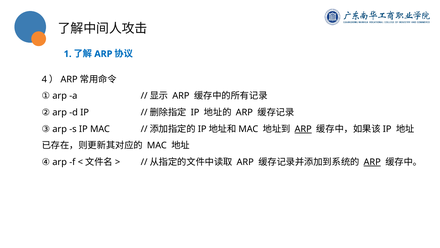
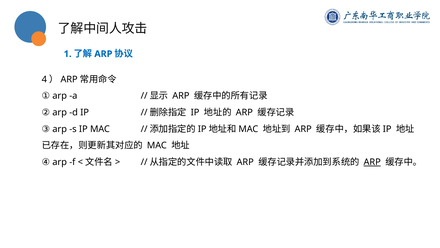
ARP underline: present -> none (303, 129)
